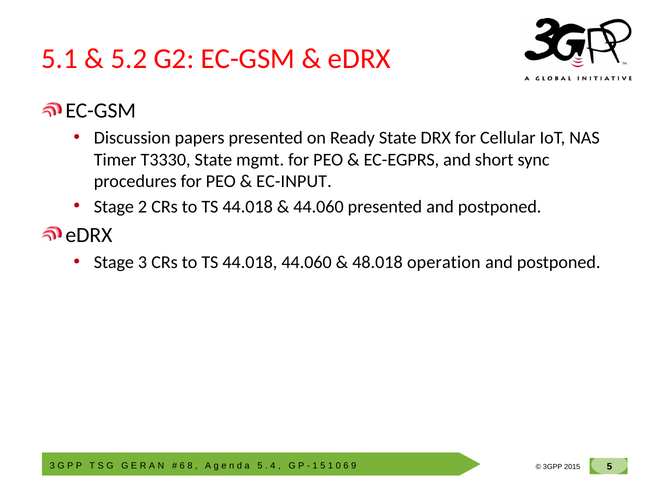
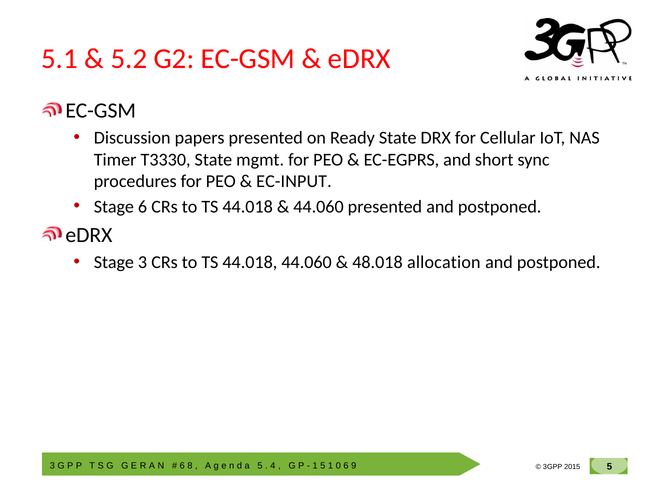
Stage 2: 2 -> 6 (143, 207)
operation: operation -> allocation (444, 262)
